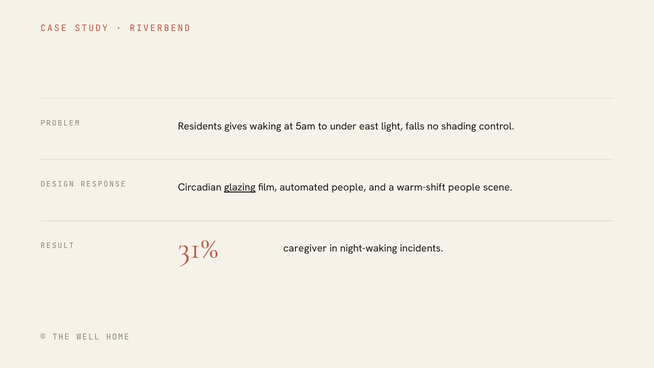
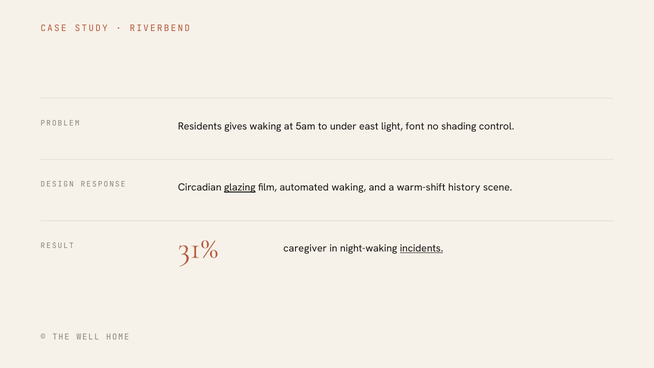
falls: falls -> font (415, 126)
automated people: people -> waking (349, 188)
warm-shift people: people -> history (464, 188)
incidents underline: none -> present (422, 248)
